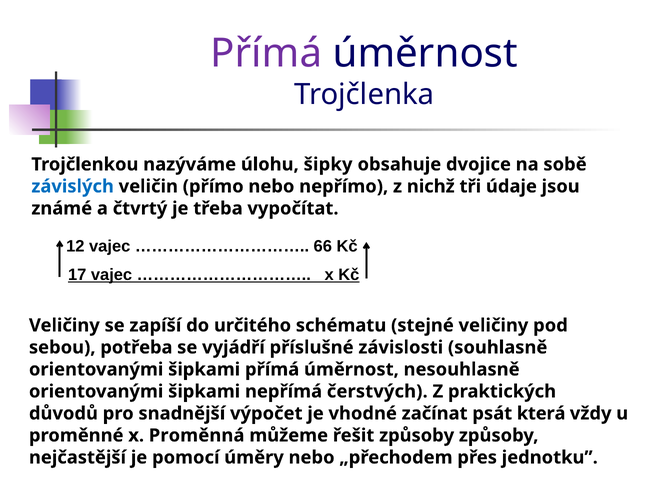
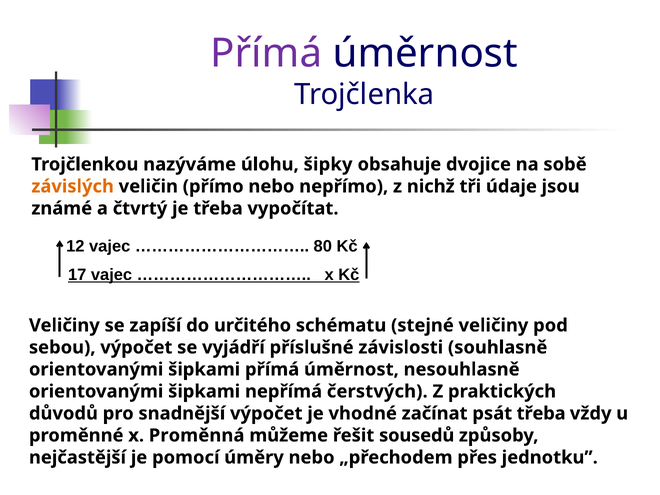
závislých colour: blue -> orange (73, 186)
66: 66 -> 80 (323, 246)
sebou potřeba: potřeba -> výpočet (136, 347)
psát která: která -> třeba (541, 413)
řešit způsoby: způsoby -> sousedů (417, 435)
